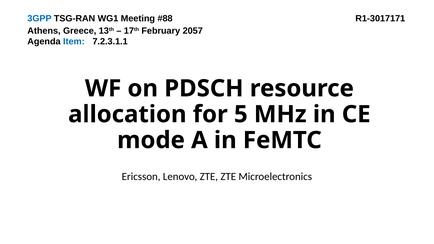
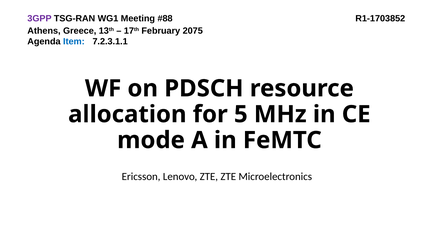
3GPP colour: blue -> purple (39, 19)
R1-3017171: R1-3017171 -> R1-1703852 (380, 19)
2057: 2057 -> 2075 (193, 31)
